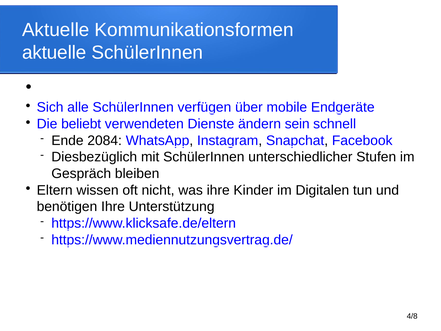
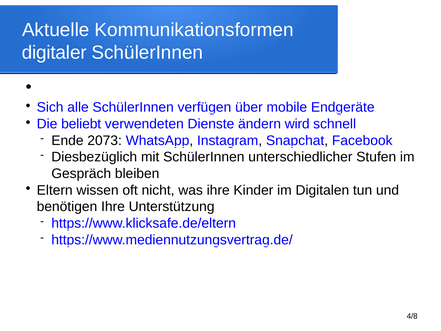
aktuelle: aktuelle -> digitaler (54, 53)
sein: sein -> wird (297, 124)
2084: 2084 -> 2073 (105, 140)
